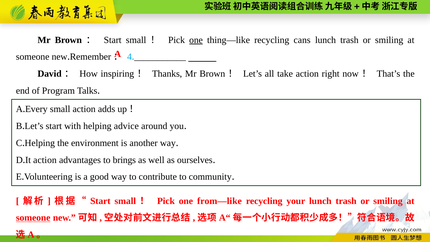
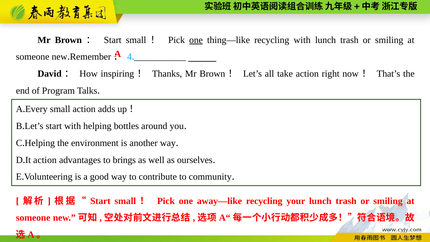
recycling cans: cans -> with (302, 40)
advice: advice -> bottles (126, 126)
from—like: from—like -> away—like (220, 201)
someone underline: present -> none (33, 218)
